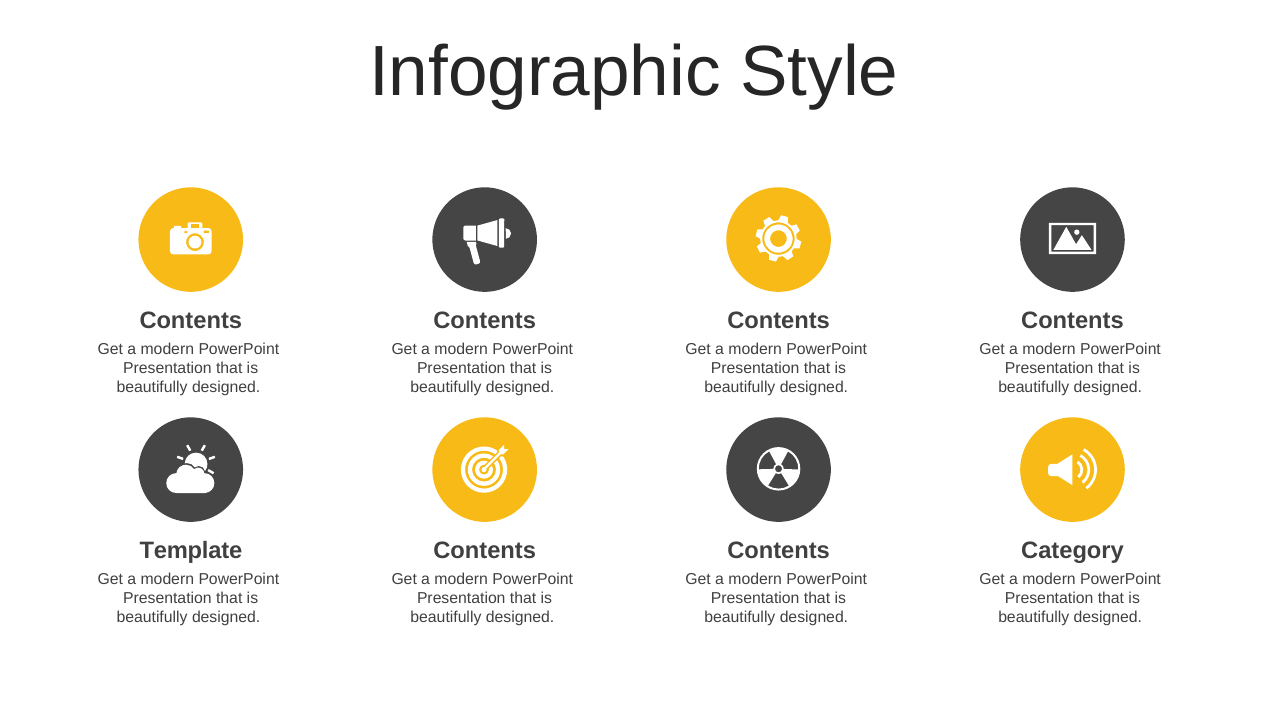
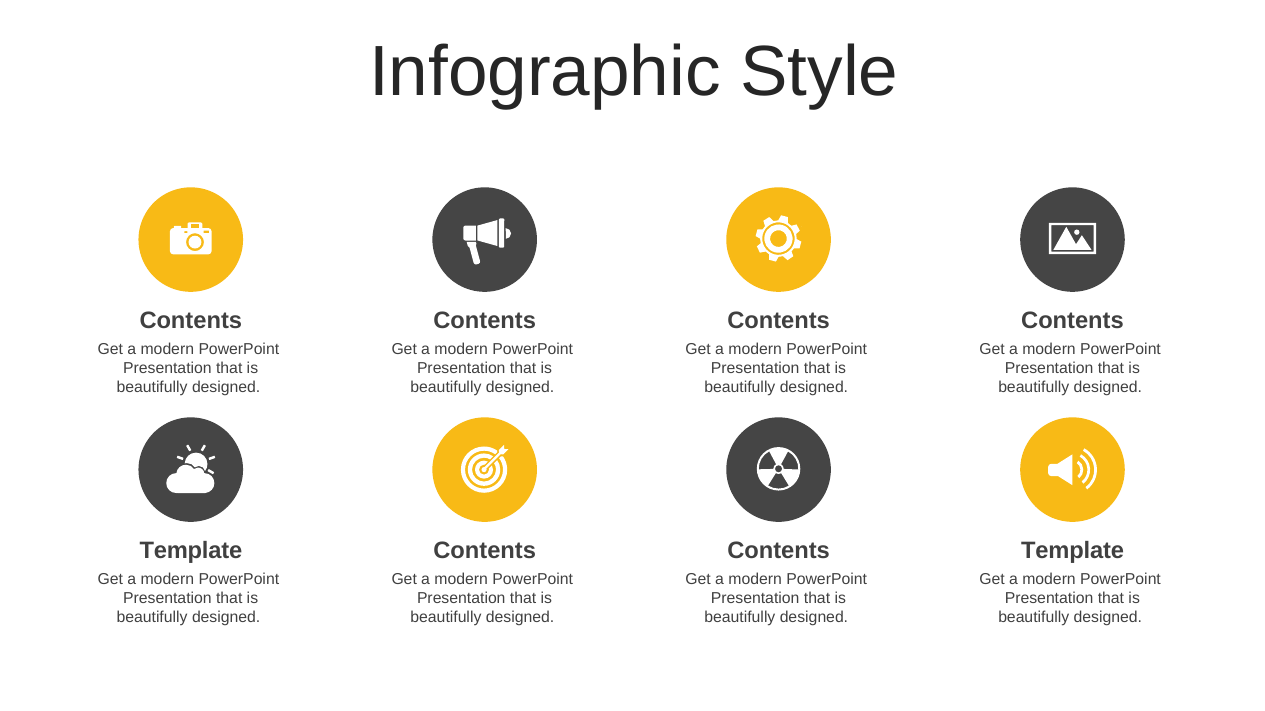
Category: Category -> Template (1073, 552)
